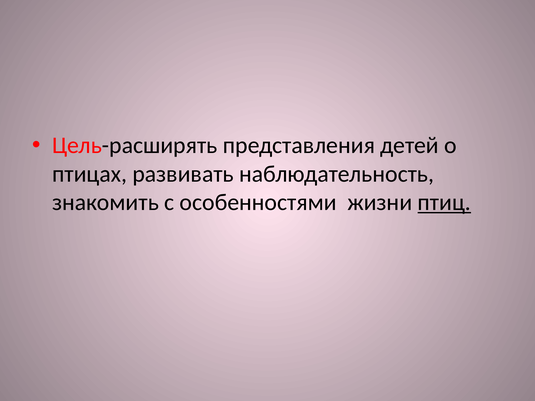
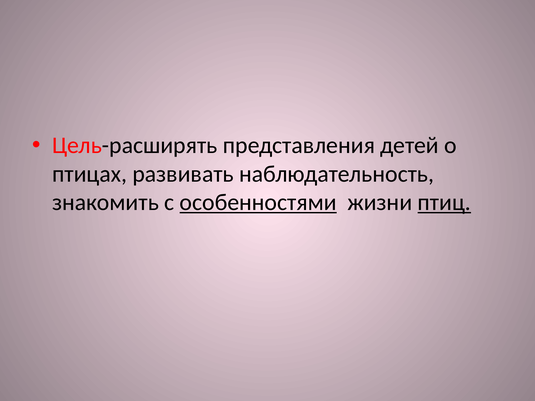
особенностями underline: none -> present (258, 203)
